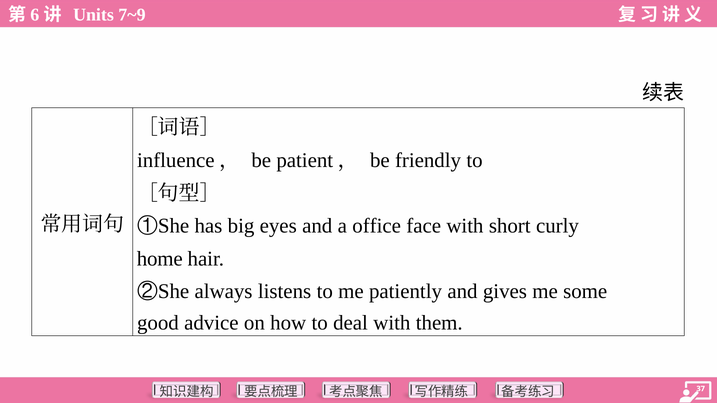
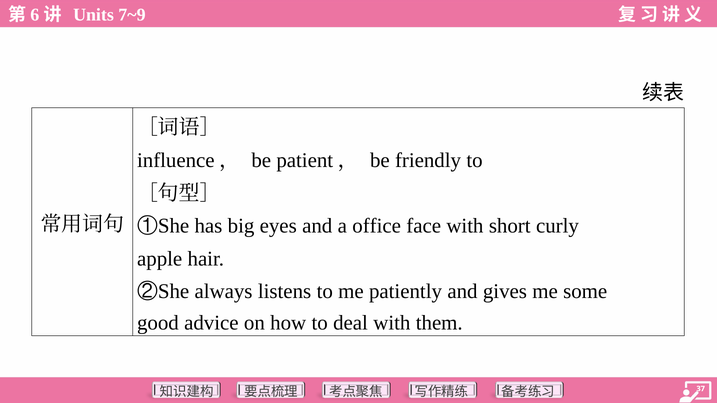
home: home -> apple (160, 259)
